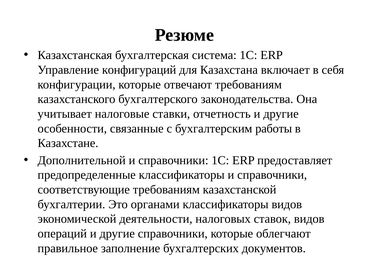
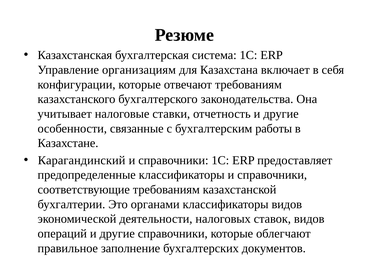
конфигураций: конфигураций -> организациям (139, 70)
Дополнительной: Дополнительной -> Карагандинский (82, 160)
